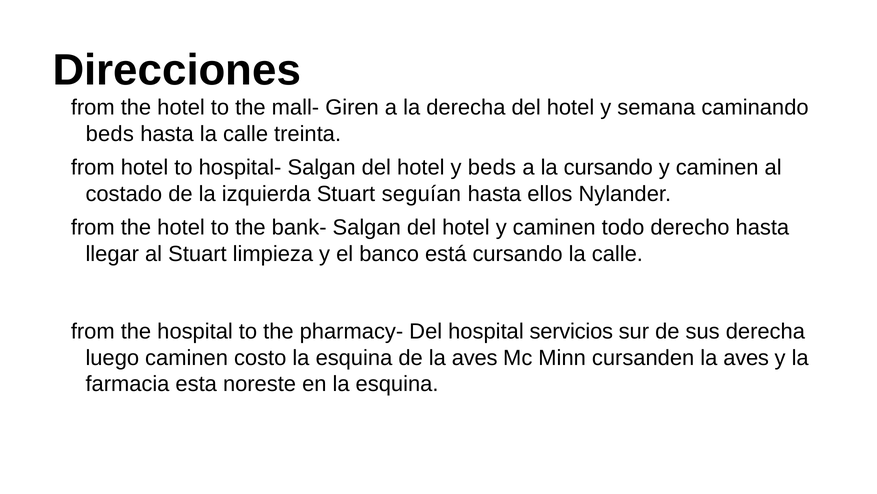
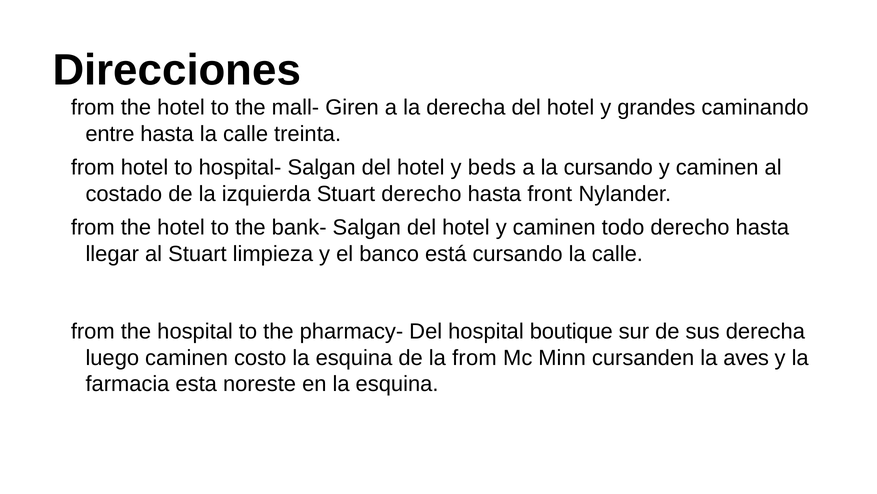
semana: semana -> grandes (656, 107)
beds: beds -> entre (110, 134)
Stuart seguían: seguían -> derecho (421, 194)
ellos: ellos -> front (550, 194)
servicios: servicios -> boutique (571, 331)
de la aves: aves -> from (474, 357)
